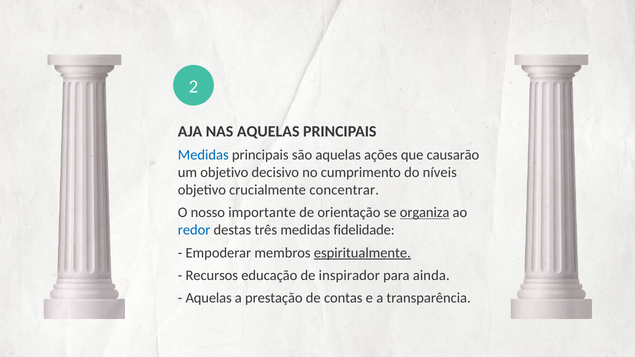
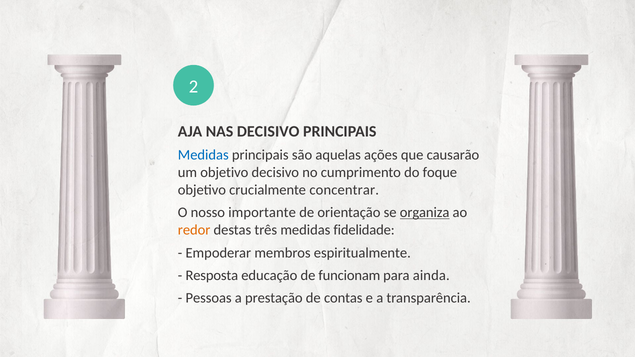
NAS AQUELAS: AQUELAS -> DECISIVO (268, 132)
níveis: níveis -> foque (440, 172)
redor colour: blue -> orange (194, 230)
espiritualmente underline: present -> none (362, 253)
Recursos: Recursos -> Resposta (212, 276)
inspirador: inspirador -> funcionam (349, 276)
Aquelas: Aquelas -> Pessoas (209, 298)
